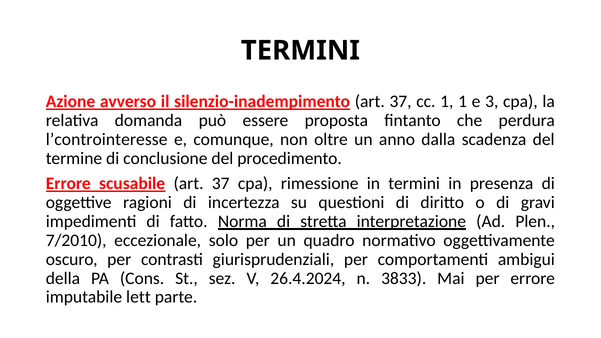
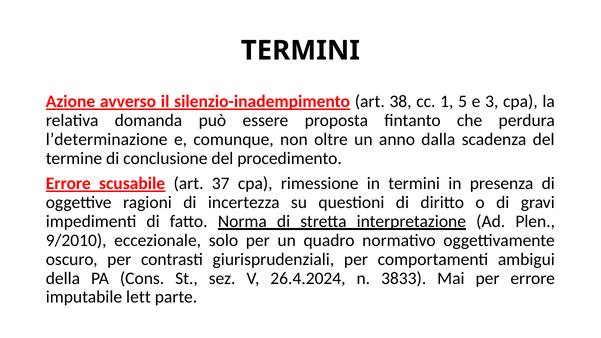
silenzio-inadempimento art 37: 37 -> 38 (401, 102)
1 1: 1 -> 5 (463, 102)
l’controinteresse: l’controinteresse -> l’determinazione (107, 139)
7/2010: 7/2010 -> 9/2010 (76, 240)
